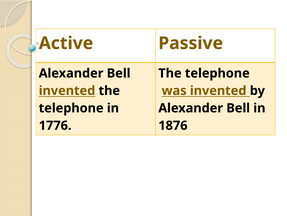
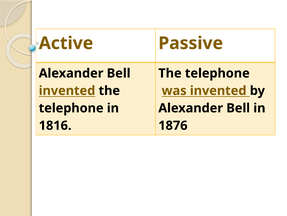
1776: 1776 -> 1816 (55, 125)
